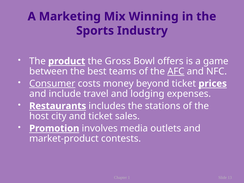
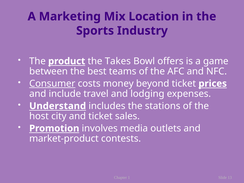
Winning: Winning -> Location (154, 16)
Gross: Gross -> Takes (118, 61)
AFC underline: present -> none (176, 71)
Restaurants: Restaurants -> Understand (58, 106)
